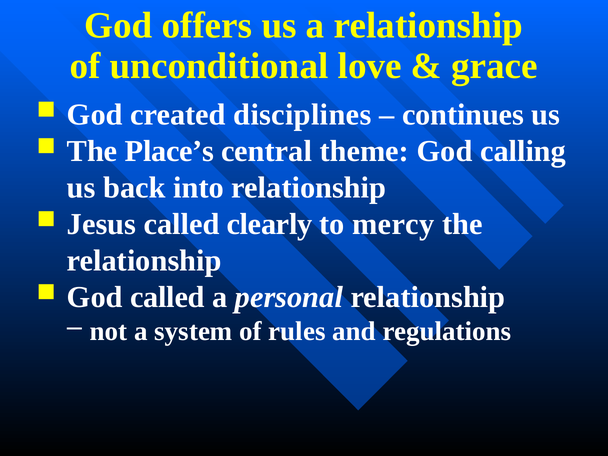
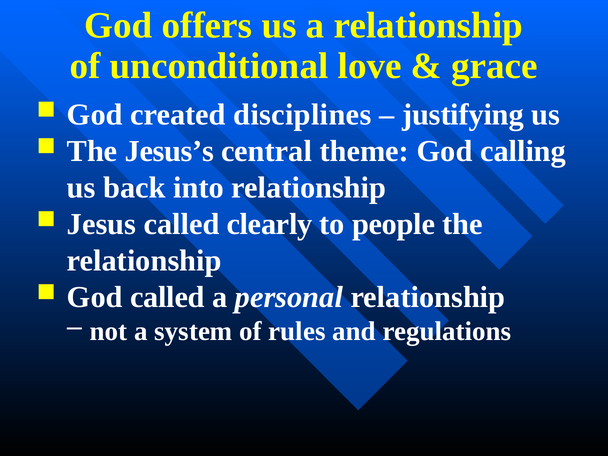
continues: continues -> justifying (463, 115)
Place’s: Place’s -> Jesus’s (169, 151)
mercy: mercy -> people (394, 224)
